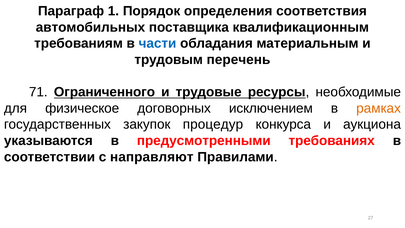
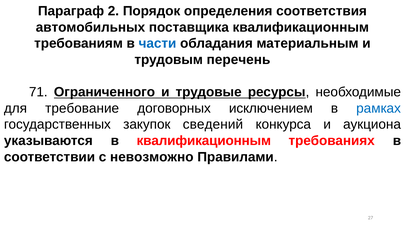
1: 1 -> 2 (113, 11)
физическое: физическое -> требование (82, 108)
рамках colour: orange -> blue (379, 108)
процедур: процедур -> сведений (213, 124)
в предусмотренными: предусмотренными -> квалификационным (204, 141)
направляют: направляют -> невозможно (152, 157)
